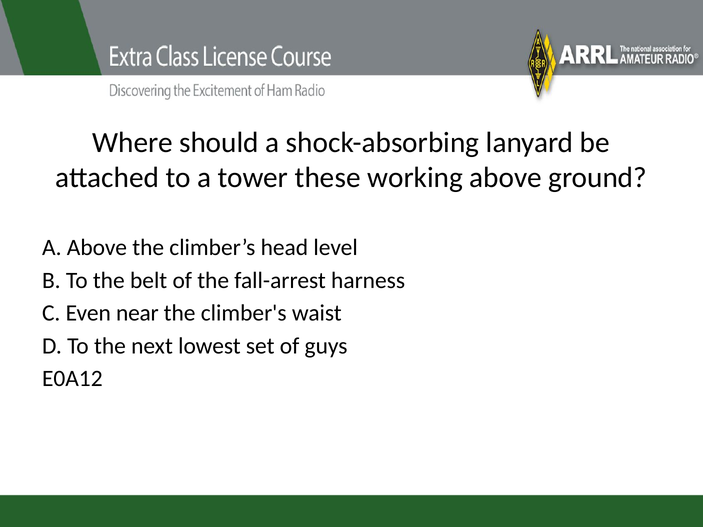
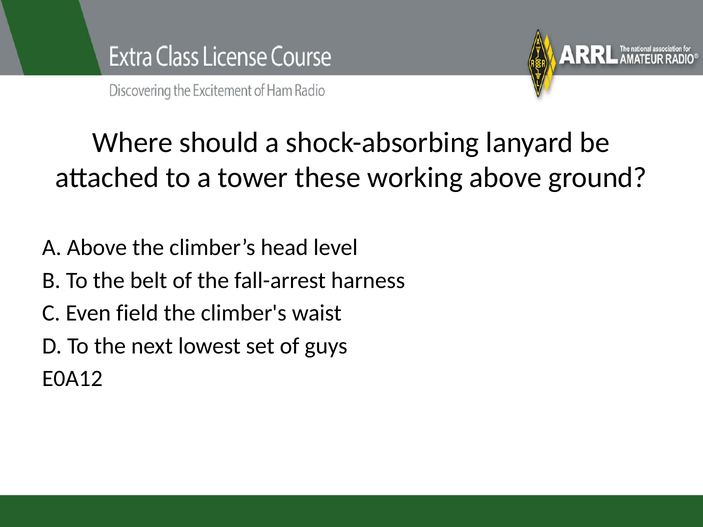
near: near -> field (137, 313)
